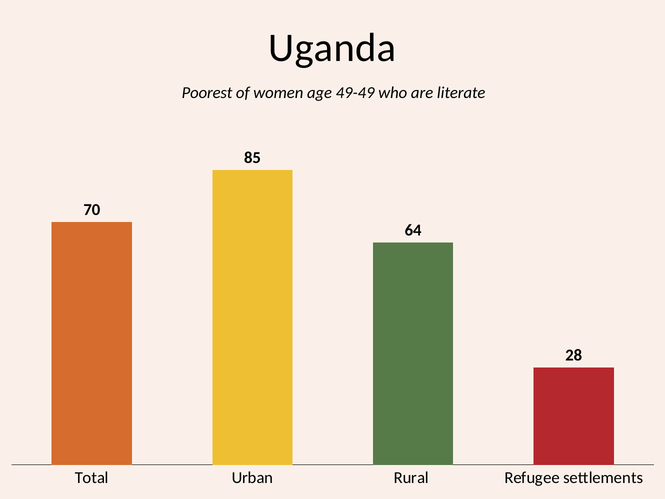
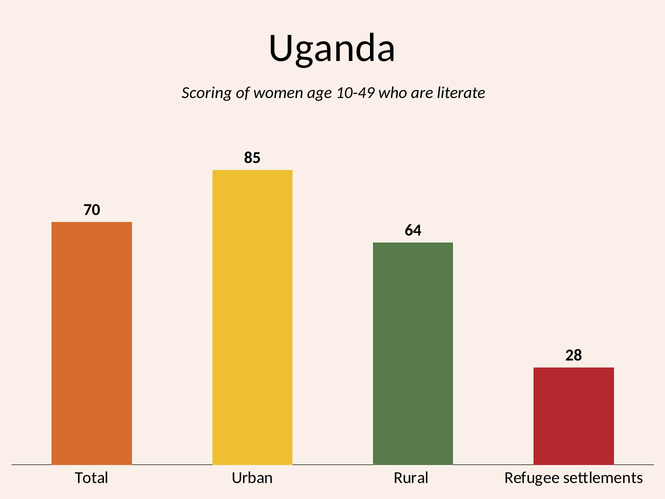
Poorest: Poorest -> Scoring (207, 93)
49-49: 49-49 -> 10-49 (355, 93)
